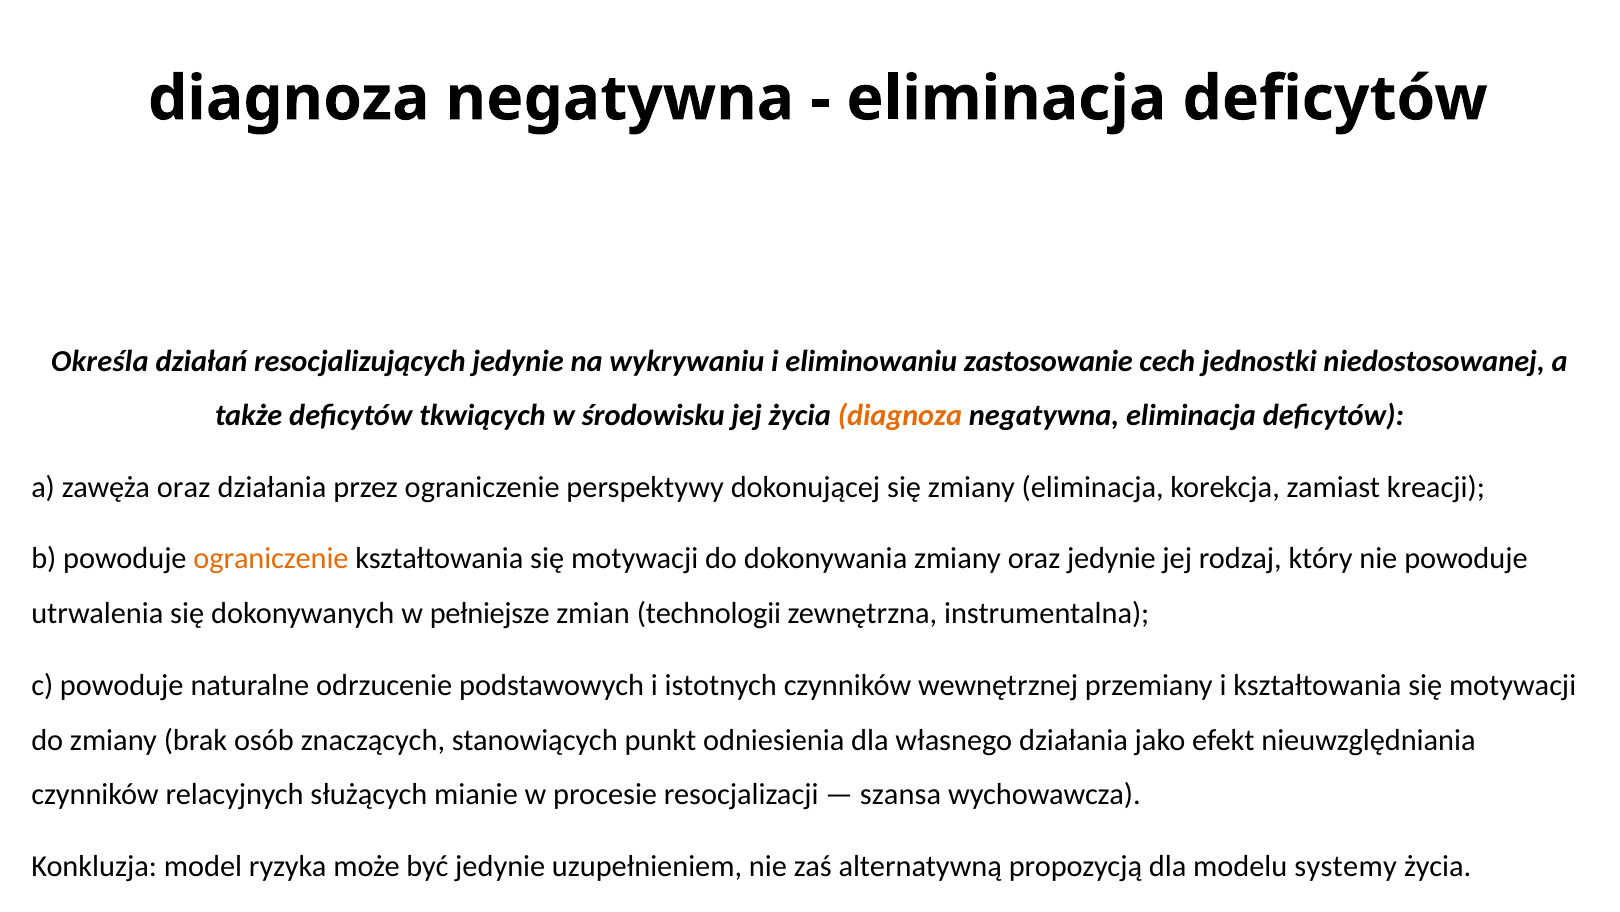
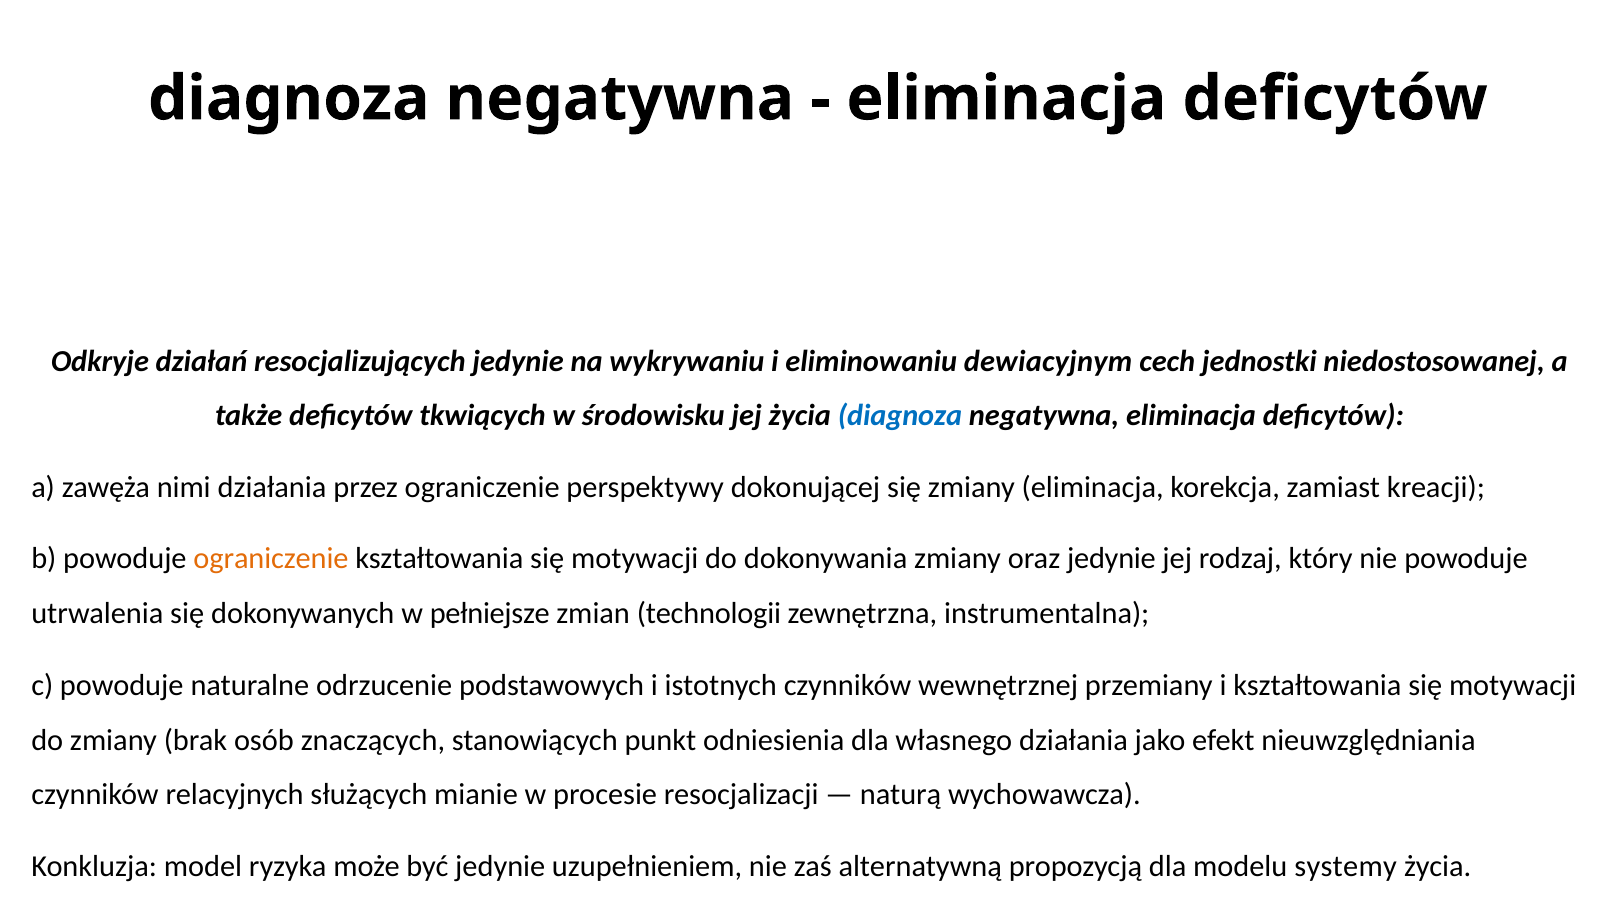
Określa: Określa -> Odkryje (100, 361)
zastosowanie: zastosowanie -> dewiacyjnym (1048, 361)
diagnoza colour: orange -> blue (900, 415)
zawęża oraz: oraz -> nimi (184, 487)
szansa: szansa -> naturą (901, 794)
